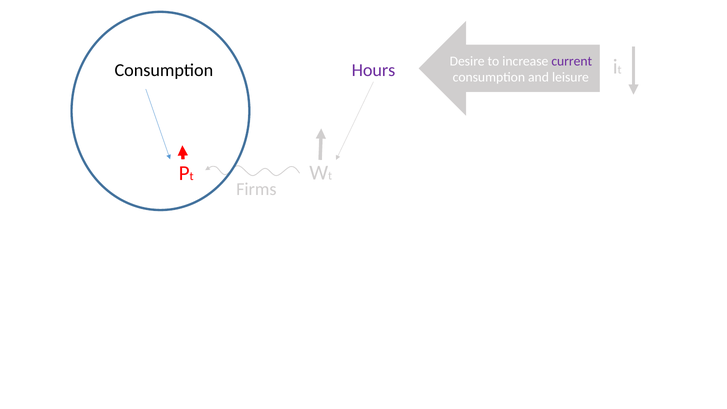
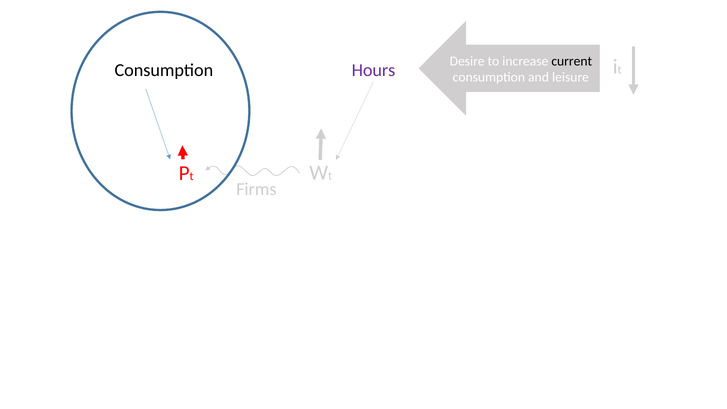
current colour: purple -> black (572, 61)
